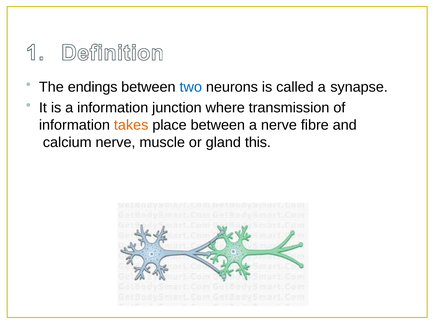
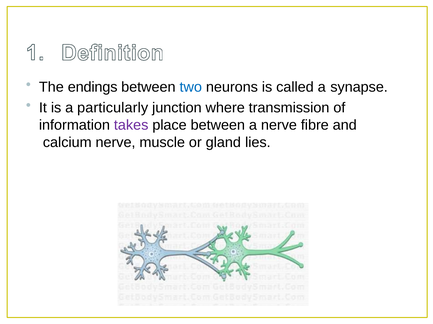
a information: information -> particularly (113, 108)
takes colour: orange -> purple (131, 125)
this: this -> lies (258, 143)
